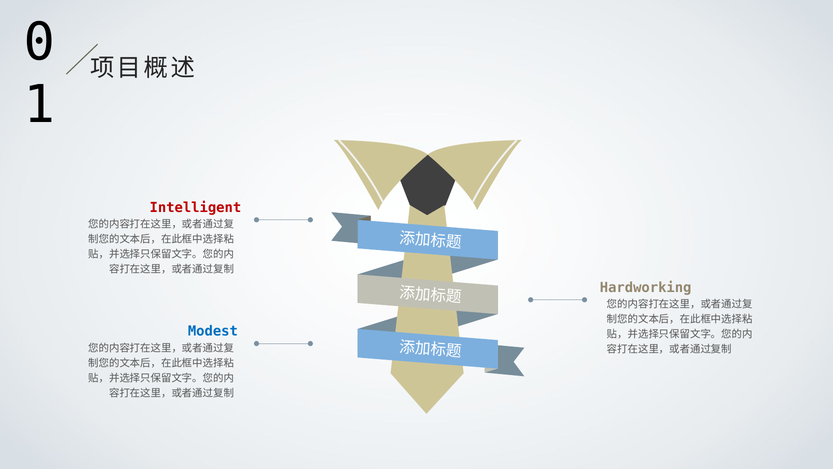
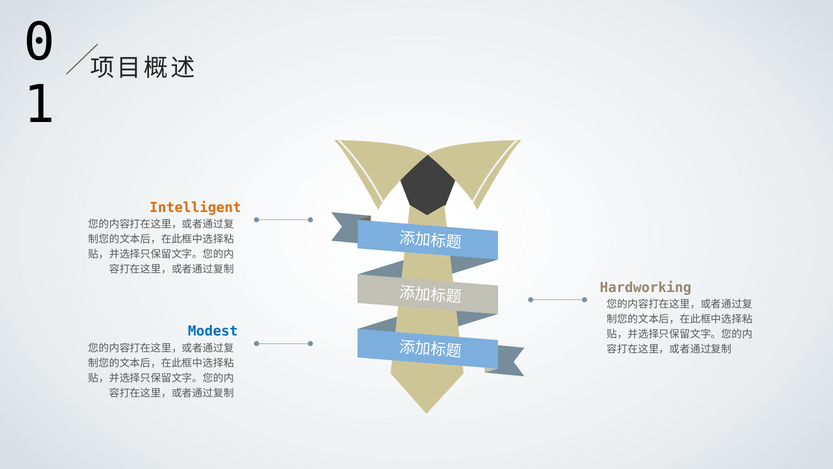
Intelligent colour: red -> orange (195, 207)
